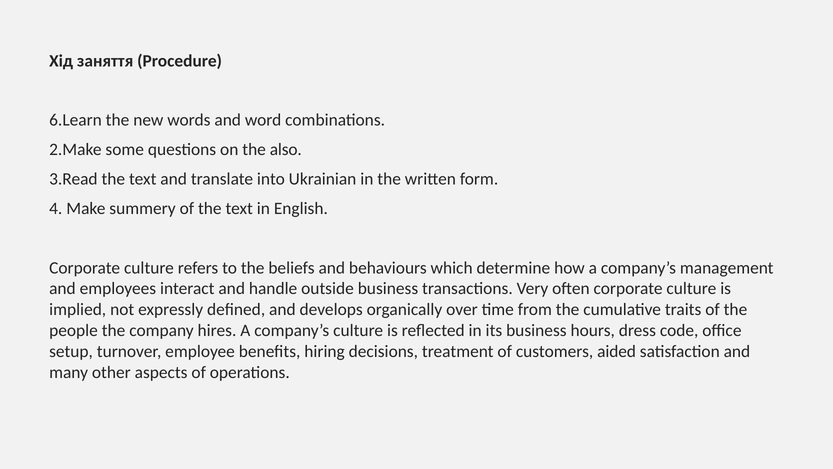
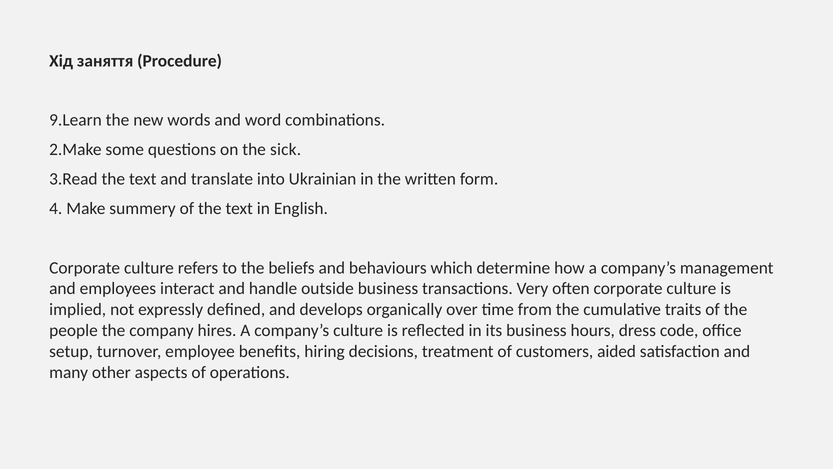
6.Learn: 6.Learn -> 9.Learn (76, 120)
also: also -> sick (286, 149)
